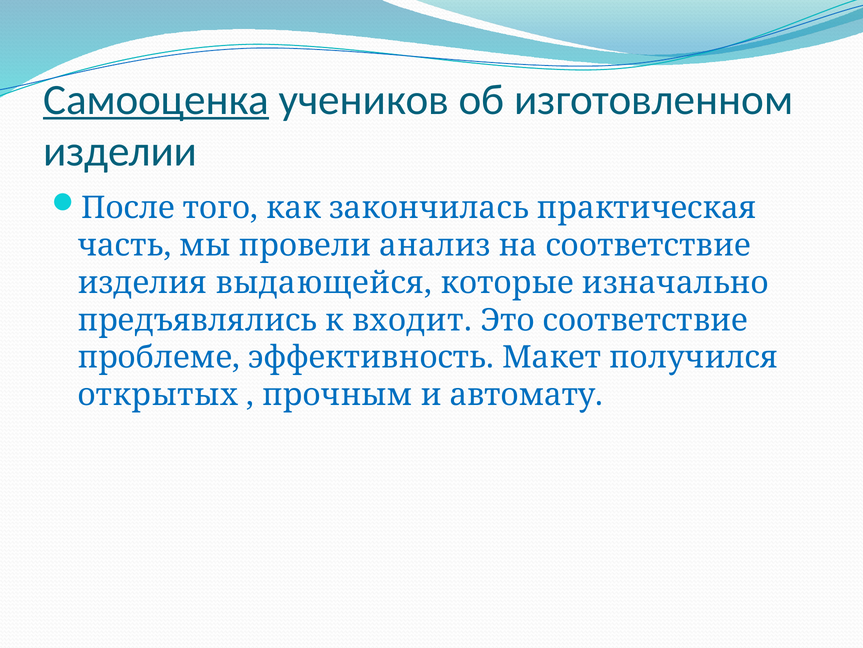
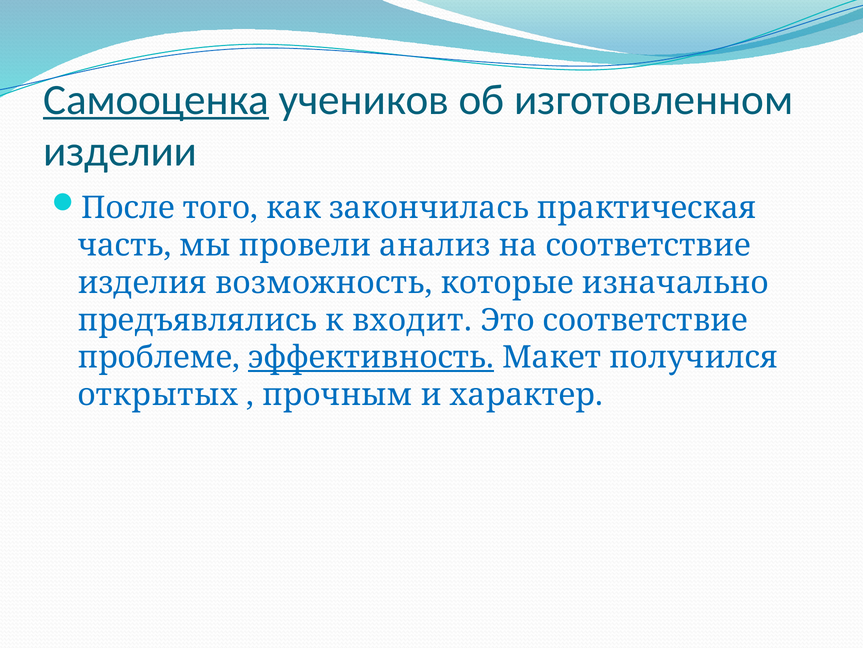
выдающейся: выдающейся -> возможность (324, 283)
эффективность underline: none -> present (371, 357)
автомату: автомату -> характер (526, 395)
